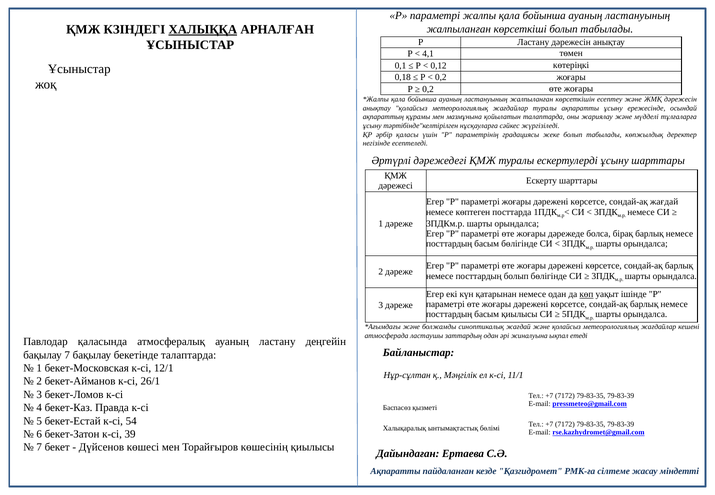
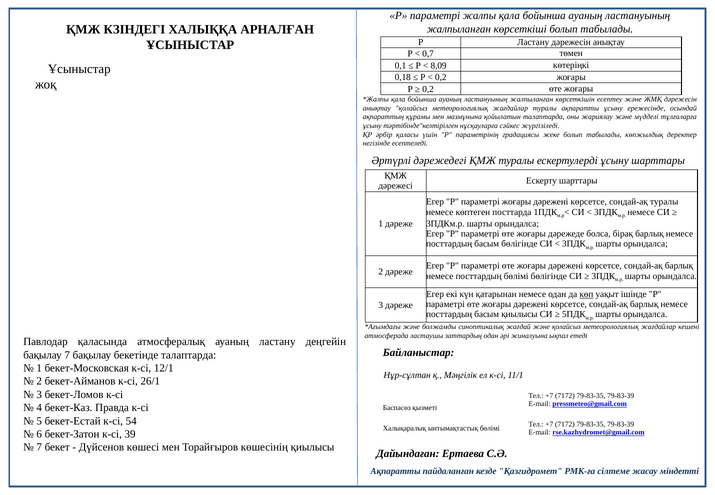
ХАЛЫҚҚА underline: present -> none (203, 30)
4,1: 4,1 -> 0,7 (428, 54)
0,12: 0,12 -> 8,09 (439, 66)
сондай-ақ жағдай: жағдай -> туралы (664, 202)
посттардың болып: болып -> бөлімі (516, 276)
